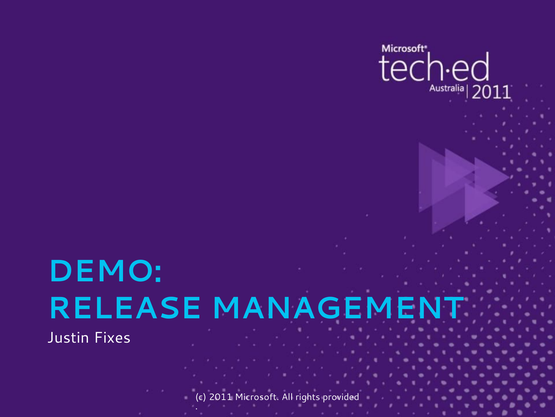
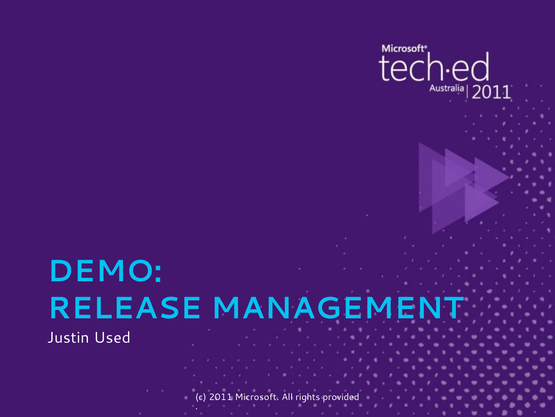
Fixes: Fixes -> Used (112, 337)
